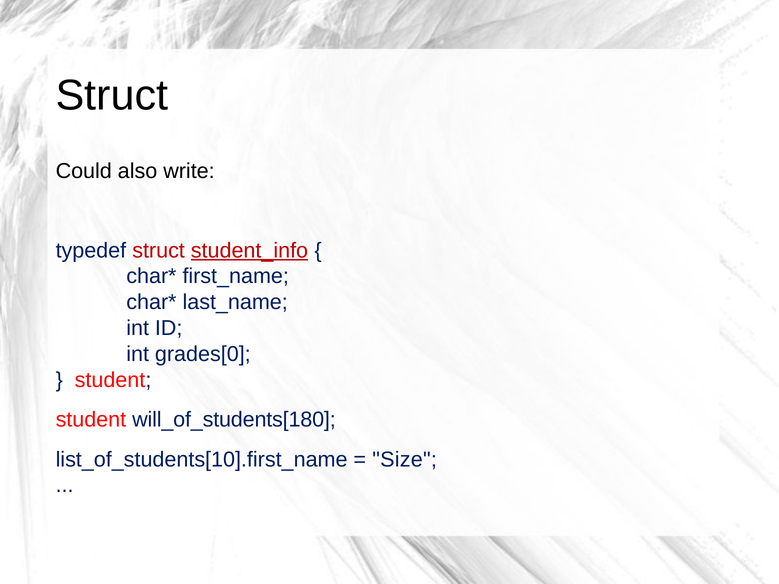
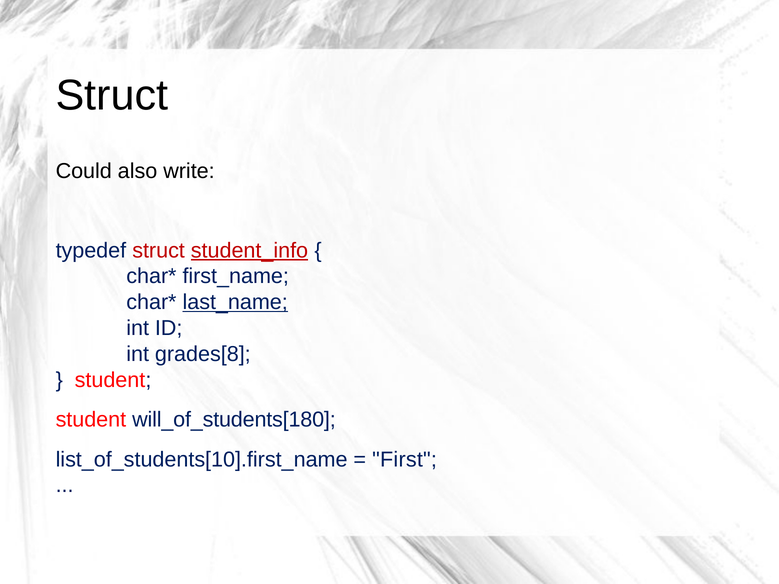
last_name underline: none -> present (235, 302)
grades[0: grades[0 -> grades[8 (203, 354)
Size: Size -> First (405, 460)
